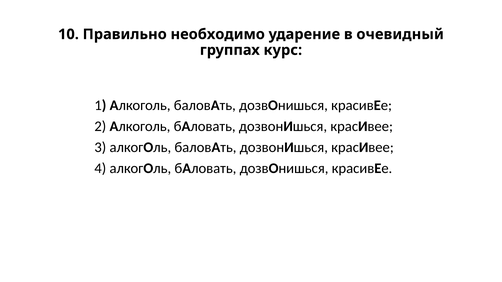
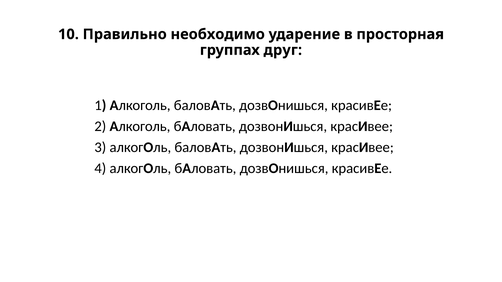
очевидный: очевидный -> просторная (400, 34)
курс: курс -> друг (283, 50)
